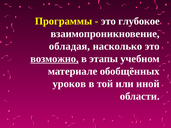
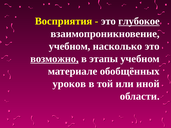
Программы: Программы -> Восприятия (64, 21)
глубокое underline: none -> present (139, 21)
обладая: обладая -> учебном (70, 46)
